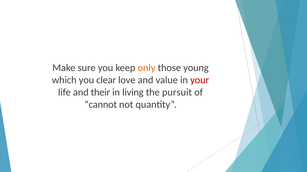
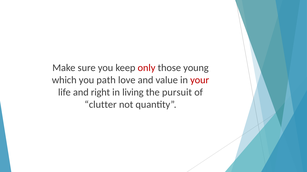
only colour: orange -> red (147, 68)
clear: clear -> path (106, 80)
their: their -> right (100, 93)
cannot: cannot -> clutter (101, 105)
